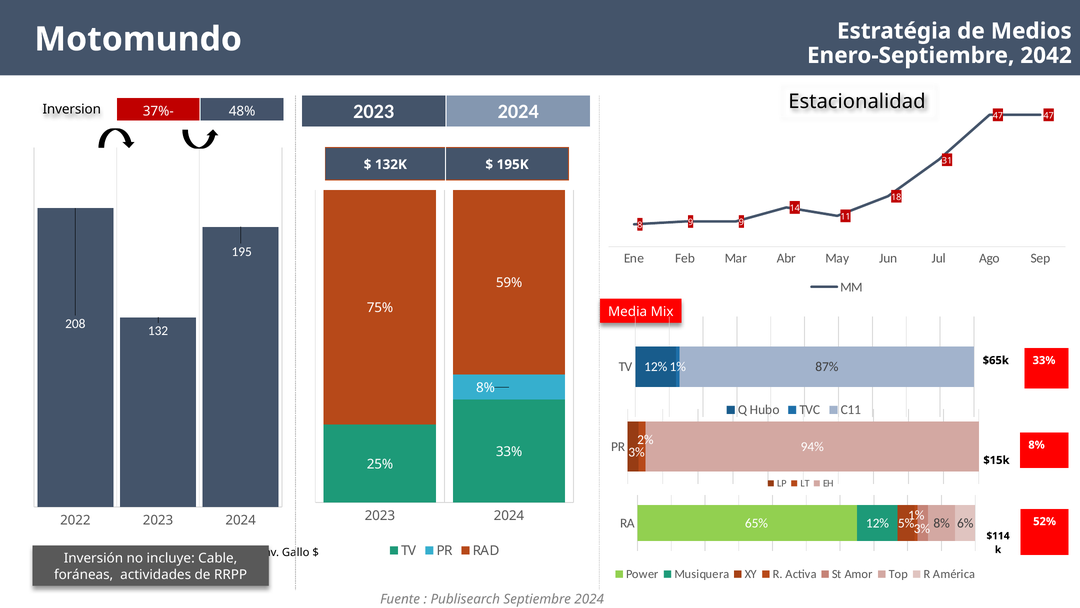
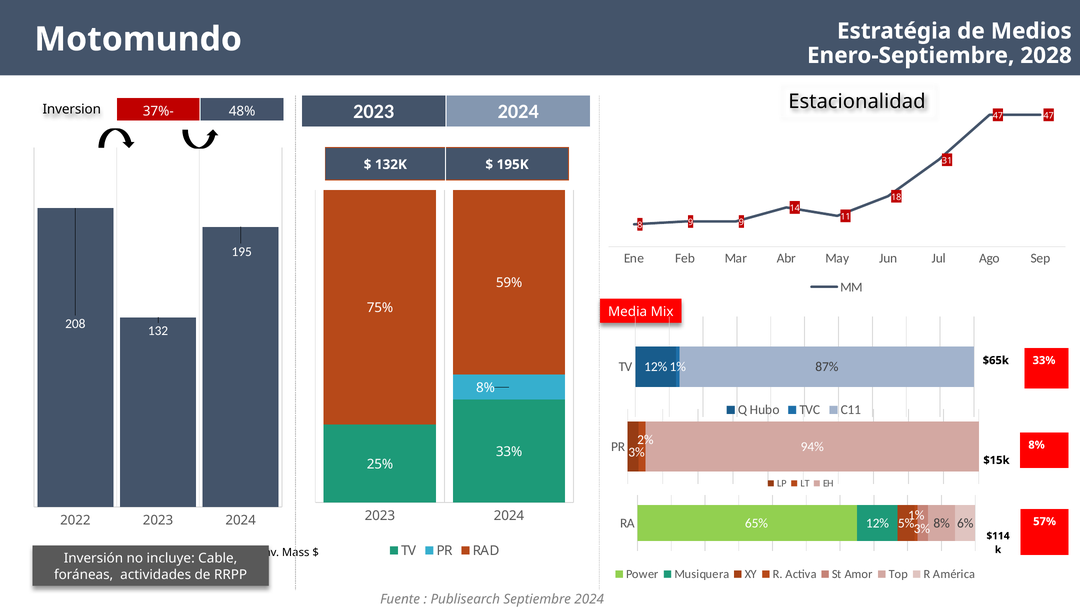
2042: 2042 -> 2028 (1046, 55)
52%: 52% -> 57% (1045, 521)
Gallo: Gallo -> Mass (296, 552)
